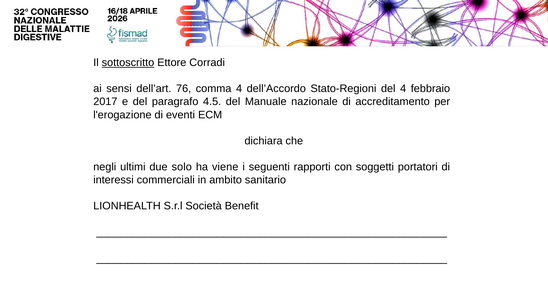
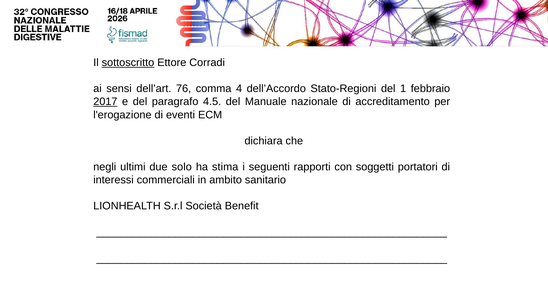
del 4: 4 -> 1 (403, 89)
2017 underline: none -> present (105, 102)
viene: viene -> stima (225, 167)
